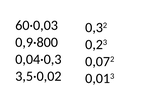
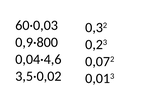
0,04·0,3: 0,04·0,3 -> 0,04·4,6 (38, 59)
